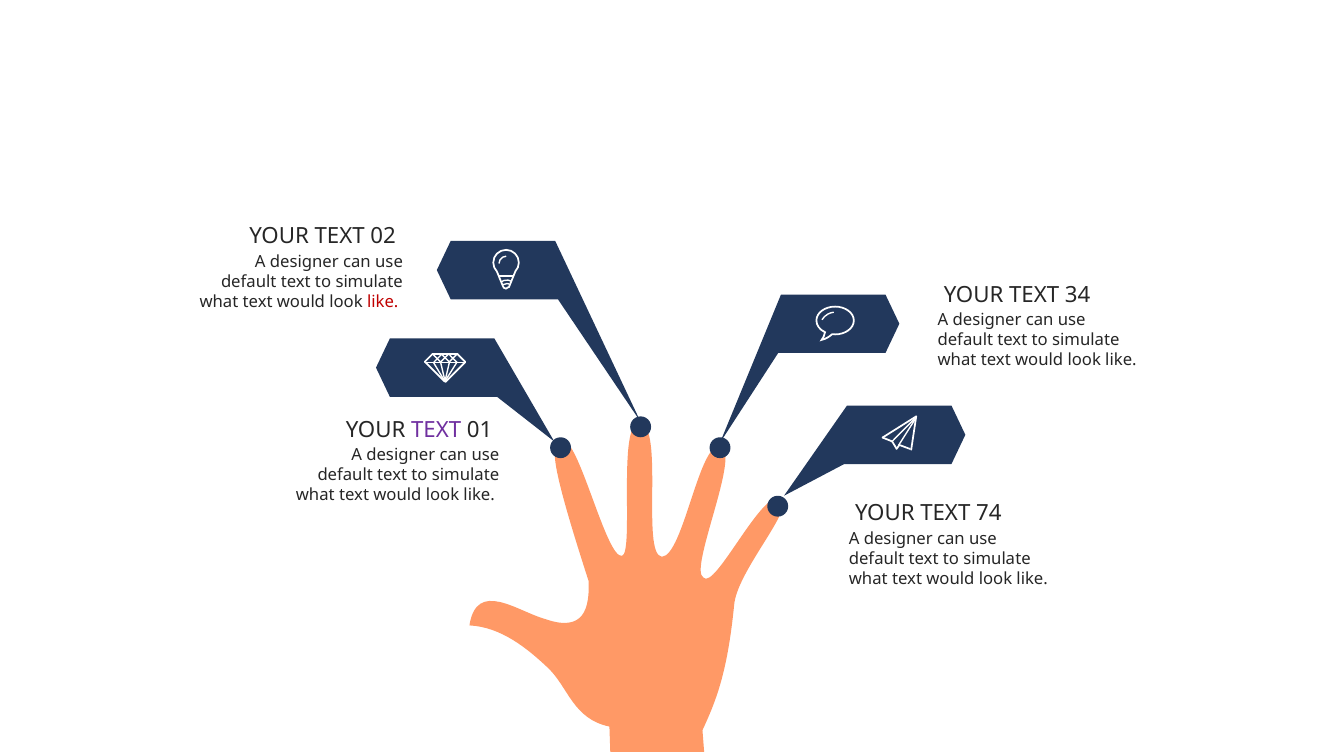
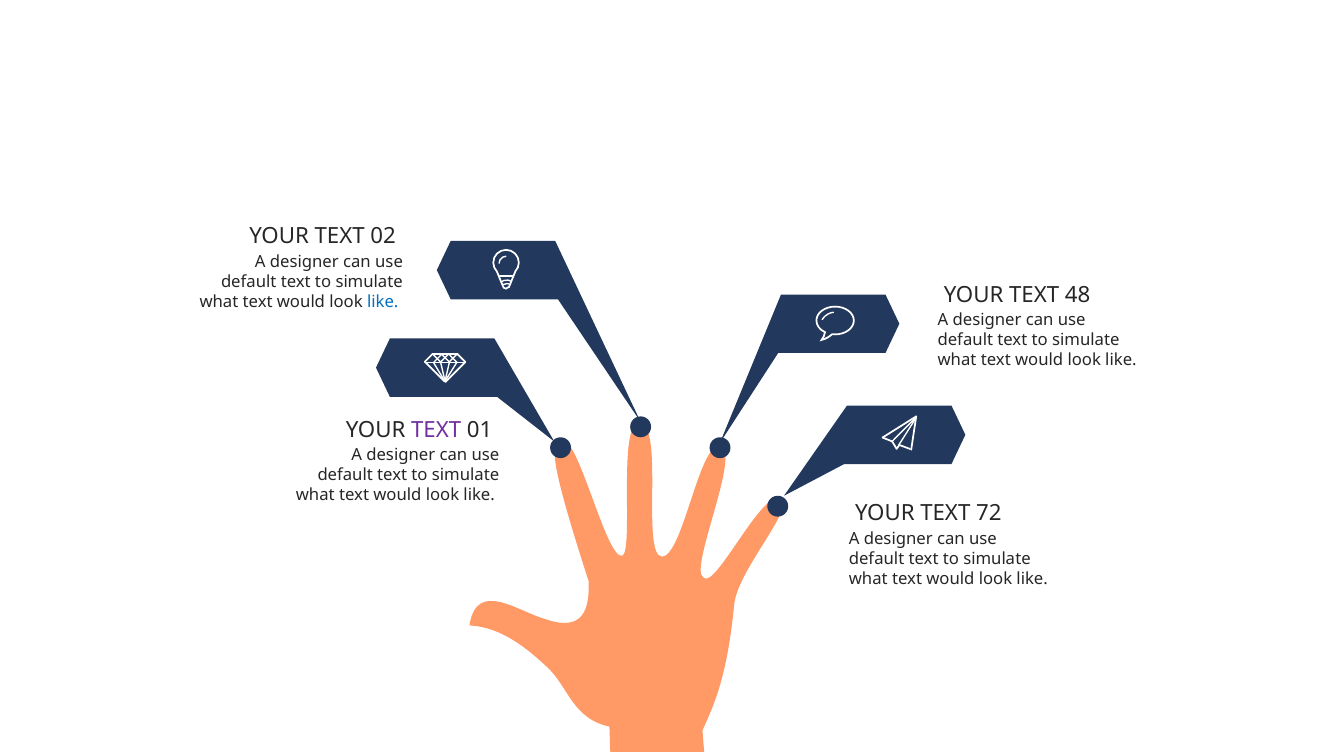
like colour: red -> blue (383, 302)
34: 34 -> 48 (1078, 295)
74: 74 -> 72 (989, 514)
